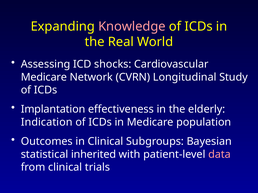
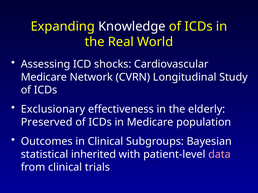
Knowledge colour: pink -> white (132, 26)
Implantation: Implantation -> Exclusionary (53, 110)
Indication: Indication -> Preserved (47, 122)
